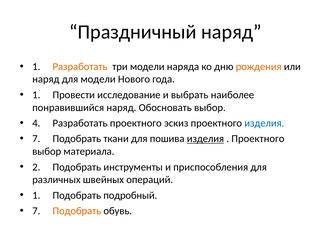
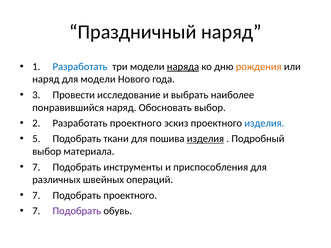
Разработать colour: orange -> blue (80, 67)
наряда underline: none -> present (183, 67)
1: 1 -> 3 (36, 95)
4: 4 -> 2 (36, 123)
7: 7 -> 5 (36, 139)
Проектного: Проектного -> Подробный (258, 139)
2: 2 -> 7 (36, 167)
1: 1 -> 7 (36, 196)
Подобрать подробный: подробный -> проектного (130, 196)
Подобрать colour: orange -> purple (77, 211)
